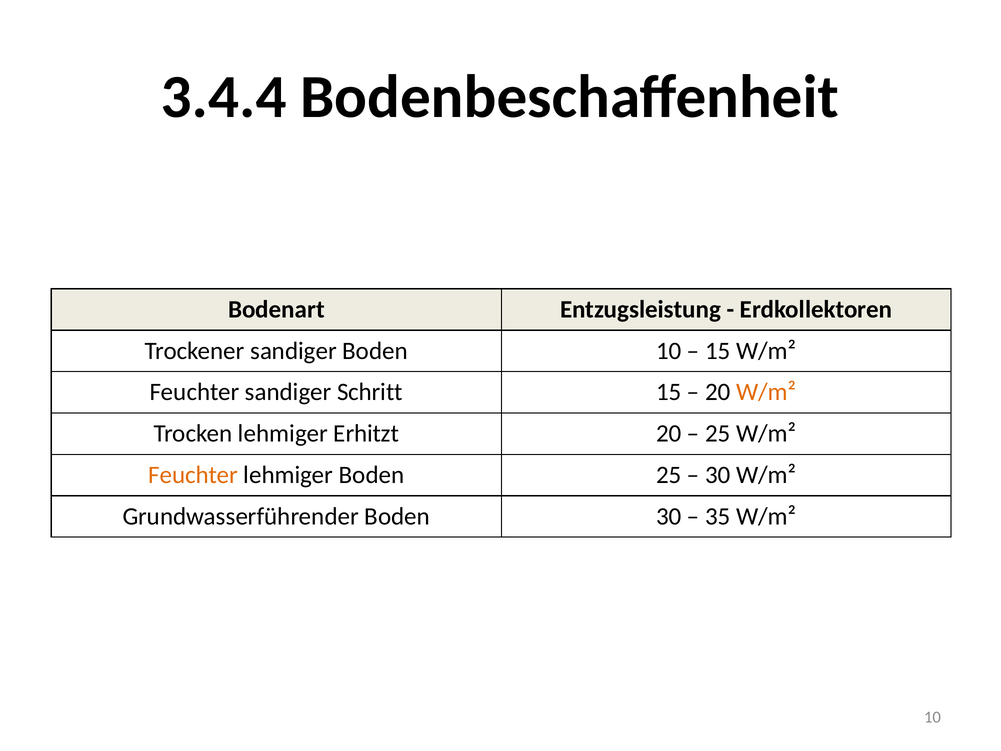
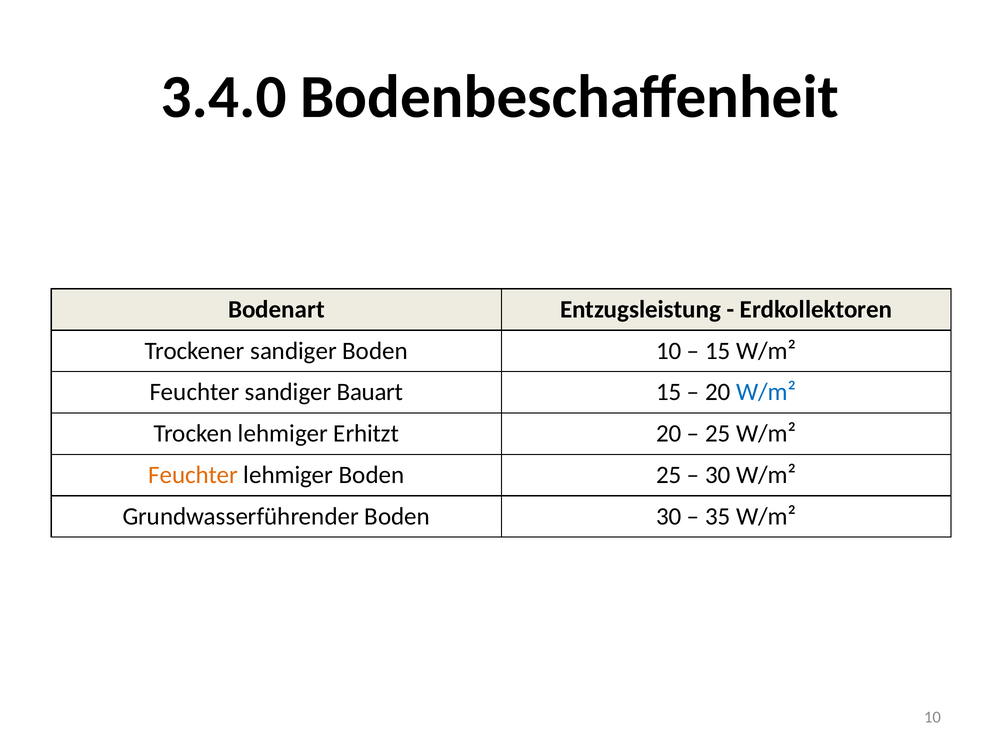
3.4.4: 3.4.4 -> 3.4.0 (224, 97)
Schritt: Schritt -> Bauart (370, 392)
W/m² colour: orange -> blue (766, 392)
